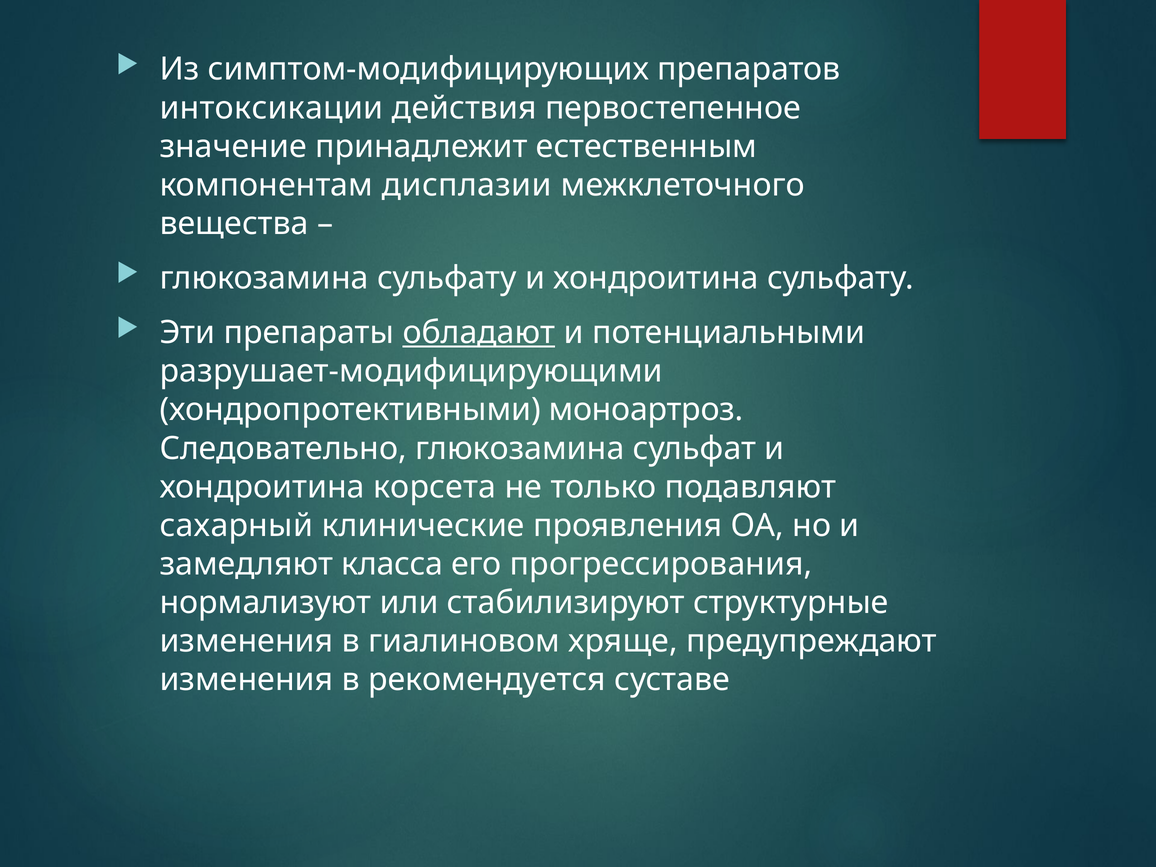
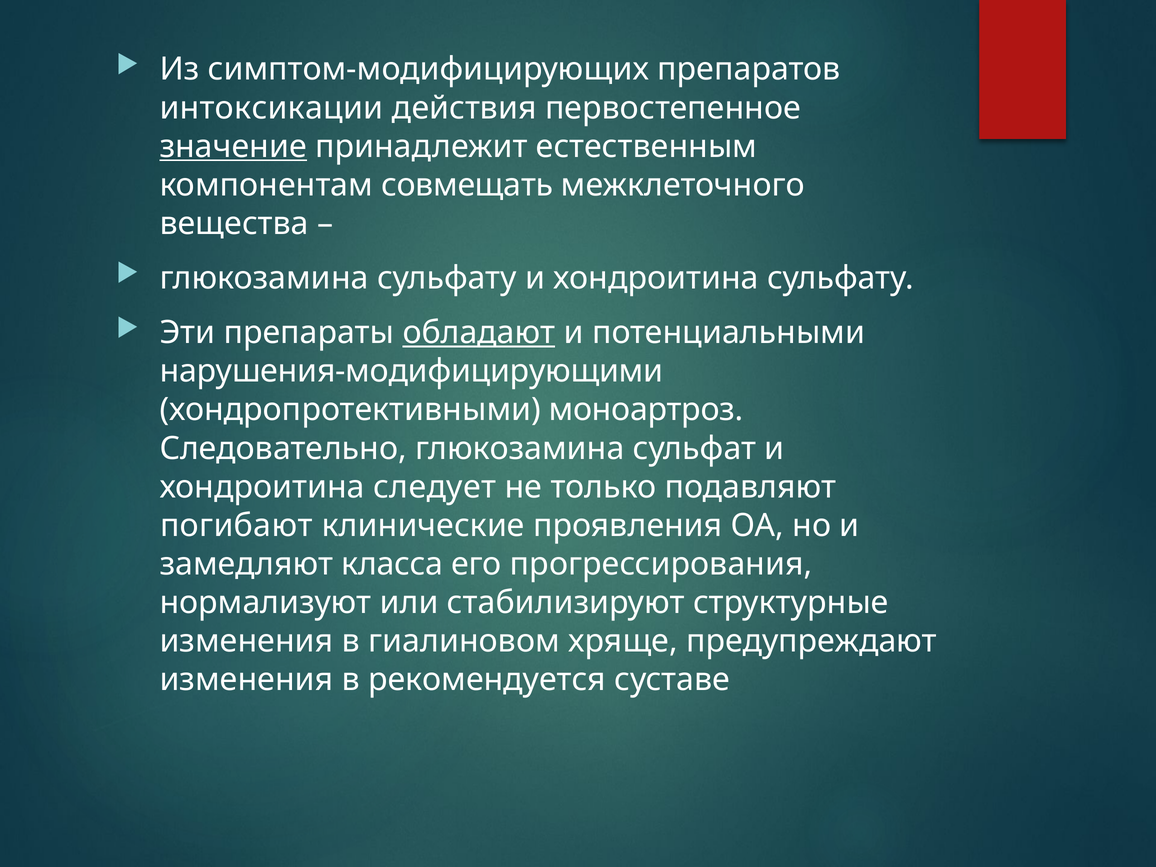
значение underline: none -> present (233, 146)
дисплазии: дисплазии -> совмещать (467, 185)
разрушает-модифицирующими: разрушает-модифицирующими -> нарушения-модифицирующими (411, 371)
корсета: корсета -> следует (435, 487)
сахарный: сахарный -> погибают (236, 526)
